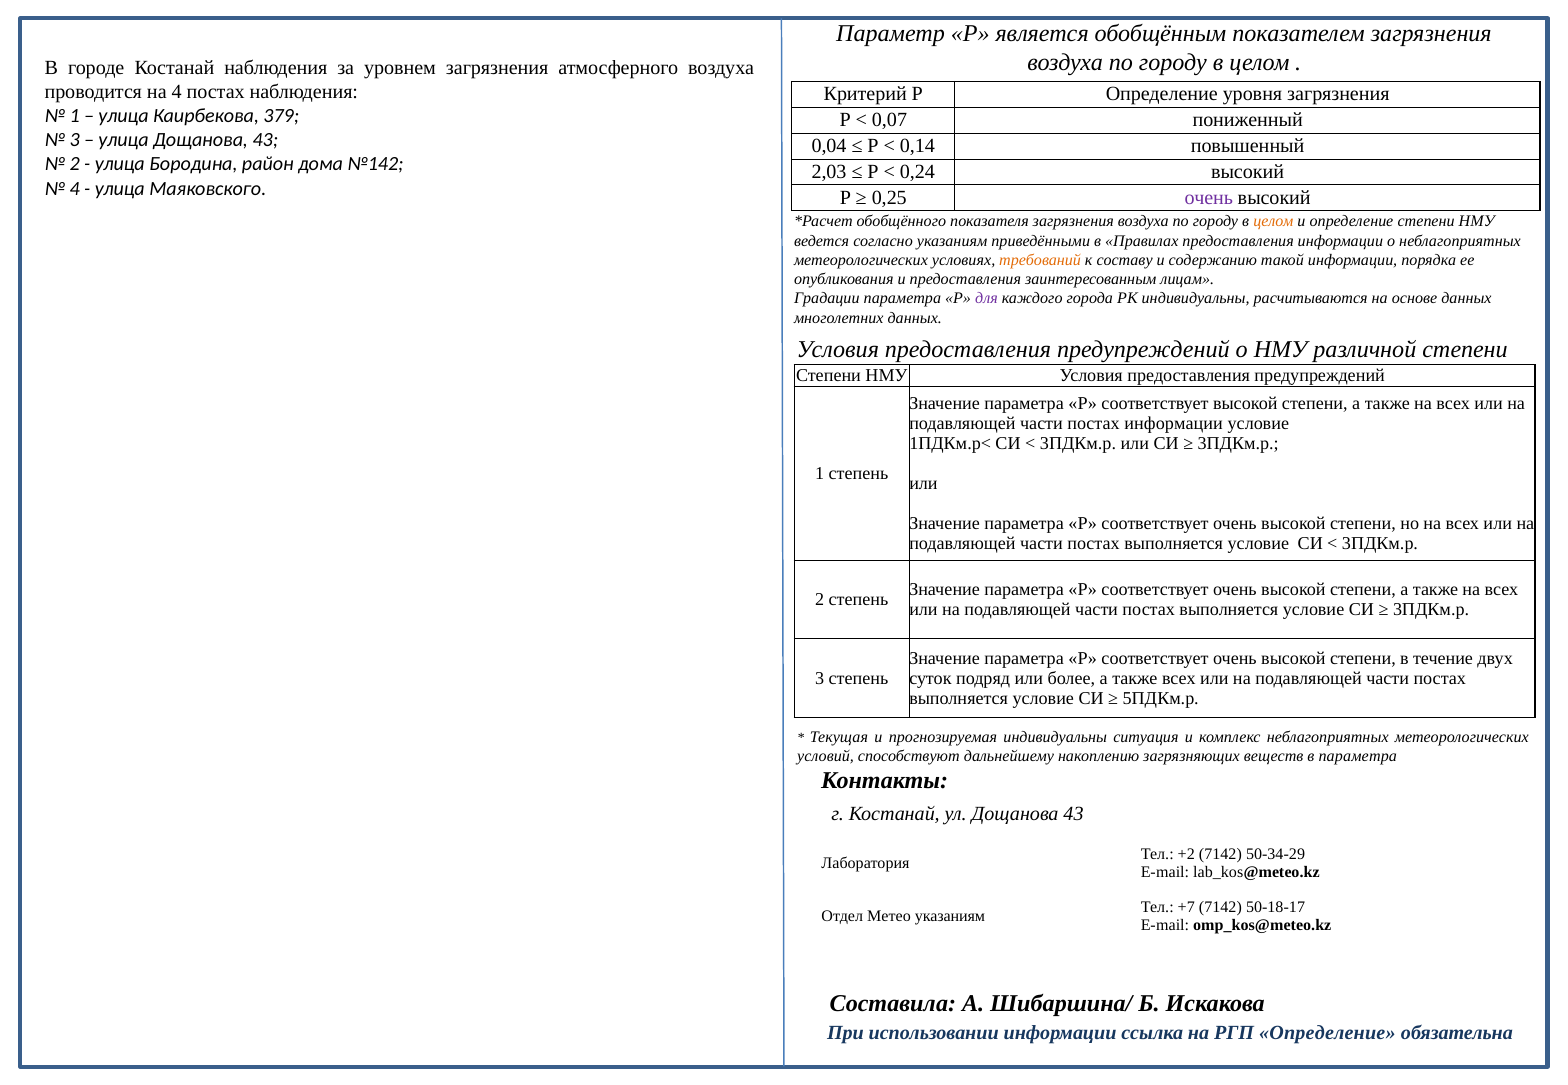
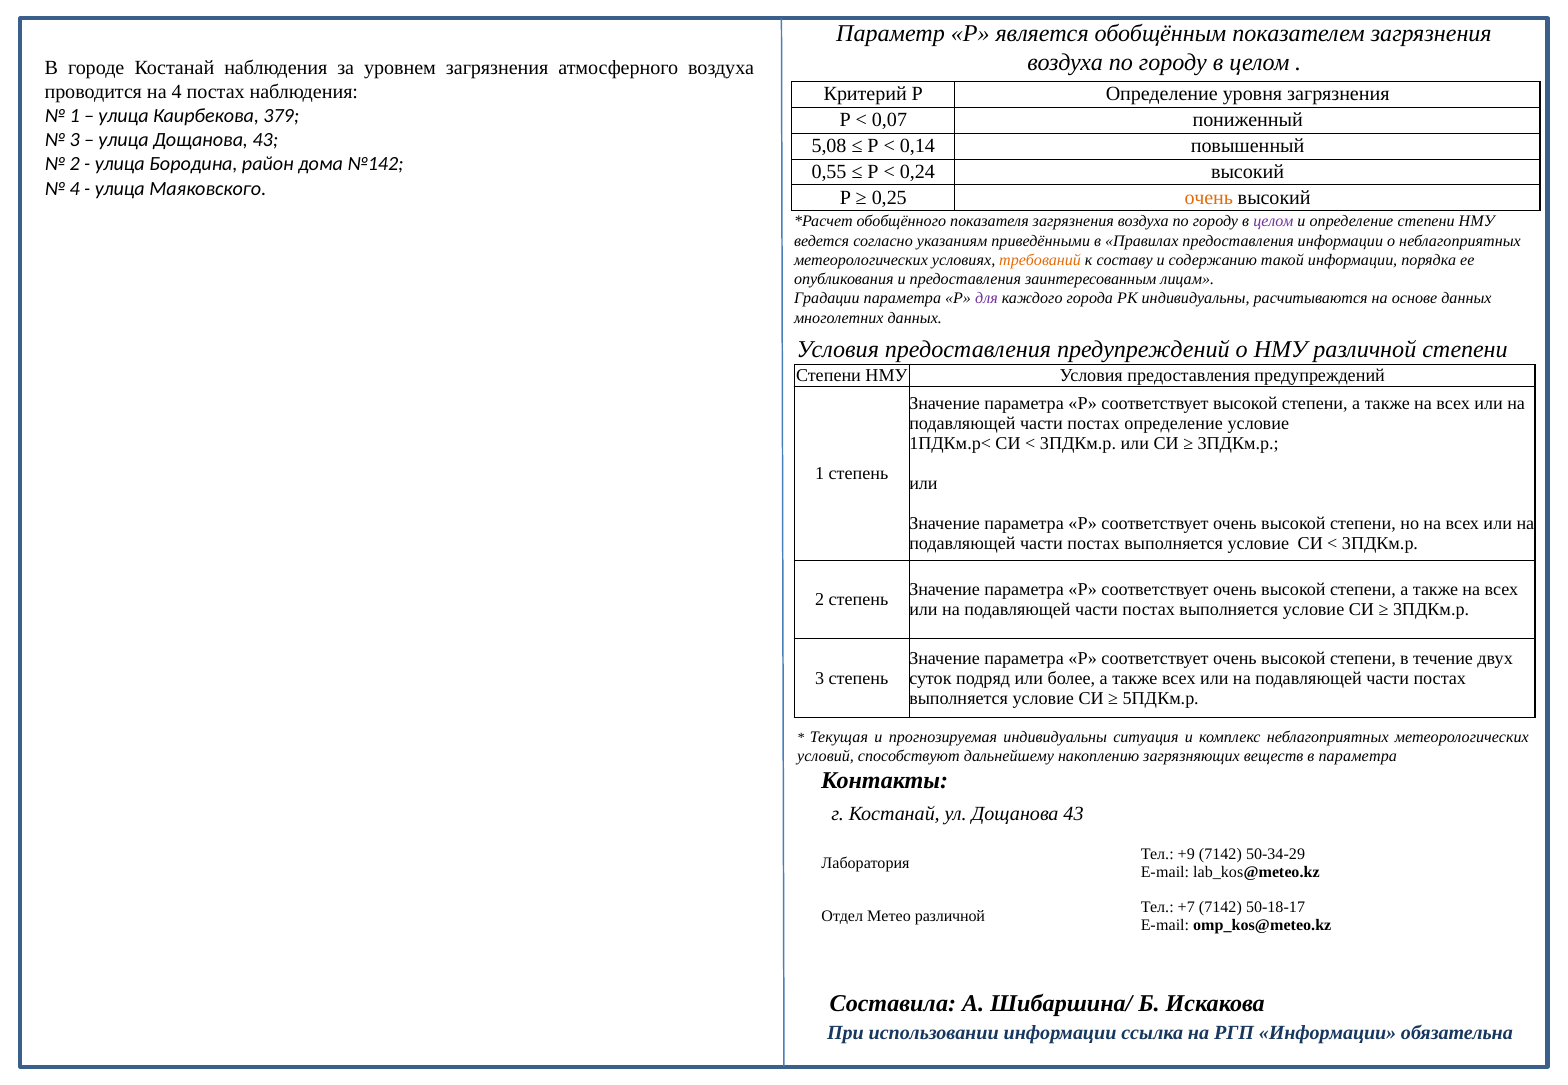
0,04: 0,04 -> 5,08 (829, 146)
2,03: 2,03 -> 0,55 (829, 172)
очень colour: purple -> orange (1209, 198)
целом colour: orange -> purple (1273, 222)
постах информации: информации -> определение (1174, 424)
+2: +2 -> +9 (1186, 855)
Метео указаниям: указаниям -> различной (950, 917)
РГП Определение: Определение -> Информации (1328, 1034)
